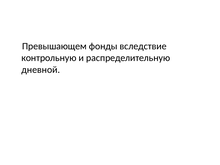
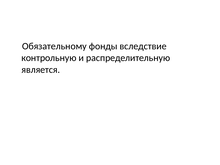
Превышающем: Превышающем -> Обязательному (54, 46)
дневной: дневной -> является (41, 70)
